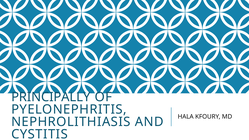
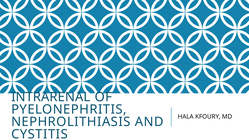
PRINCIPALLY: PRINCIPALLY -> INTRARENAL (51, 97)
